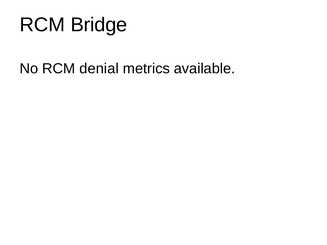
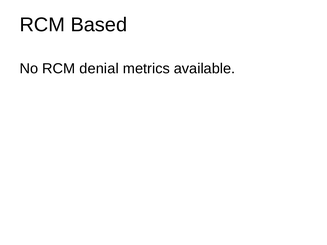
Bridge: Bridge -> Based (99, 25)
